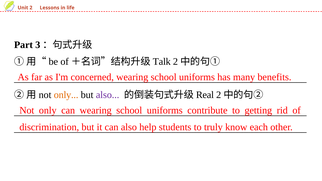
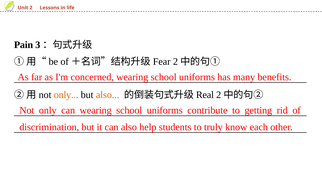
Part: Part -> Pain (24, 45)
Talk: Talk -> Fear (162, 62)
also colour: purple -> orange (108, 95)
